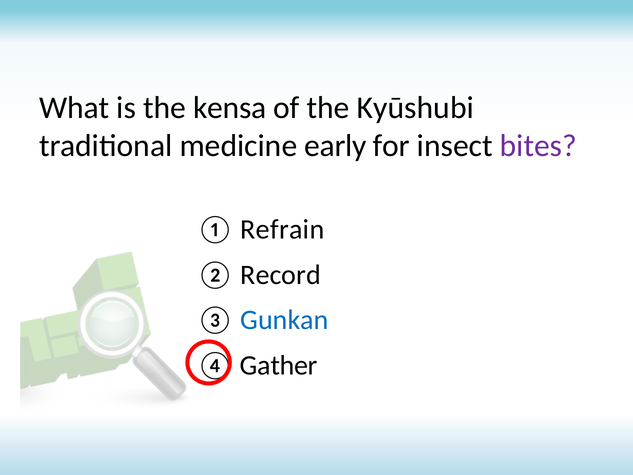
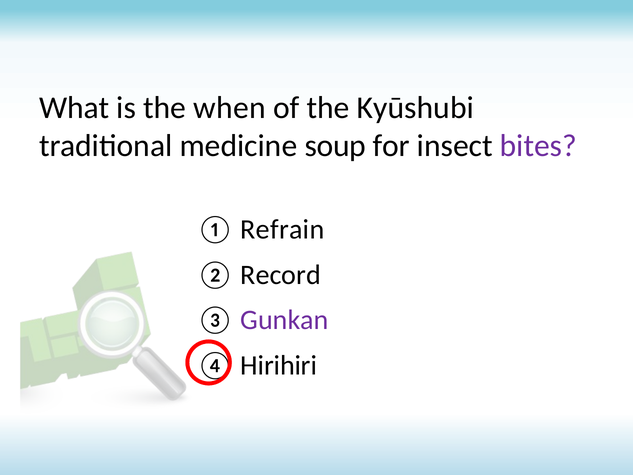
kensa: kensa -> when (229, 108)
early: early -> soup (335, 146)
Gunkan colour: blue -> purple (284, 320)
Gather: Gather -> Hirihiri (279, 365)
